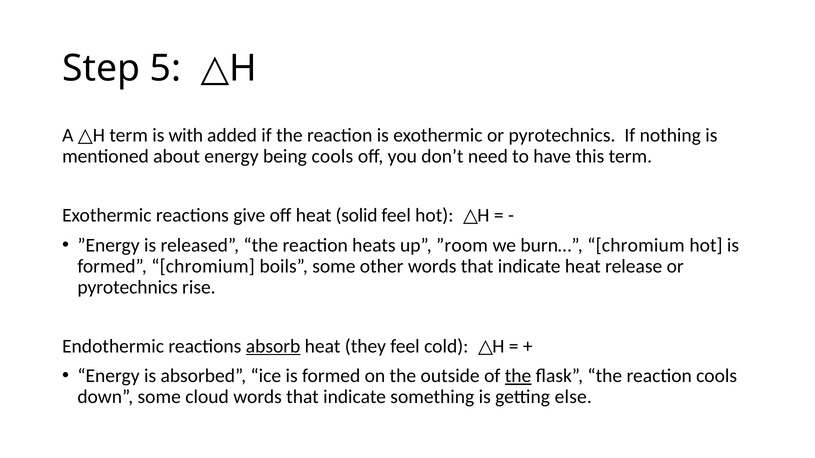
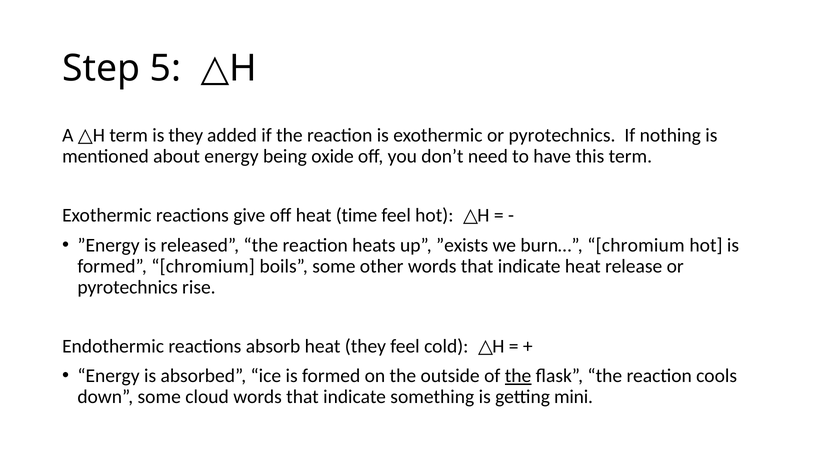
is with: with -> they (186, 136)
being cools: cools -> oxide (333, 157)
solid: solid -> time (357, 216)
”room: ”room -> ”exists (462, 245)
absorb underline: present -> none (273, 347)
else: else -> mini (573, 397)
